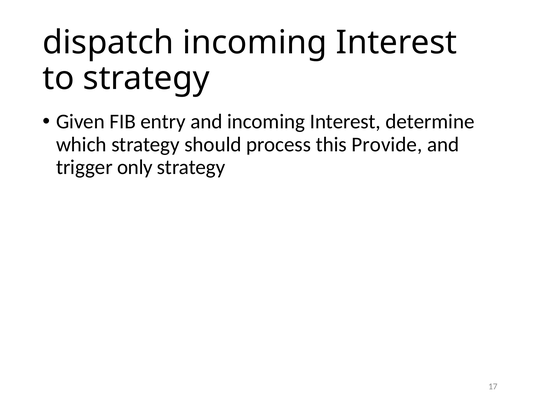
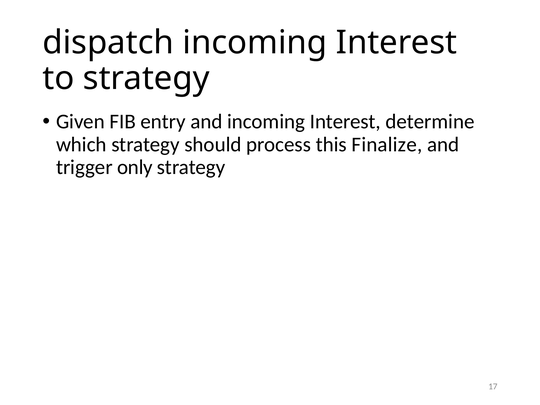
Provide: Provide -> Finalize (387, 144)
